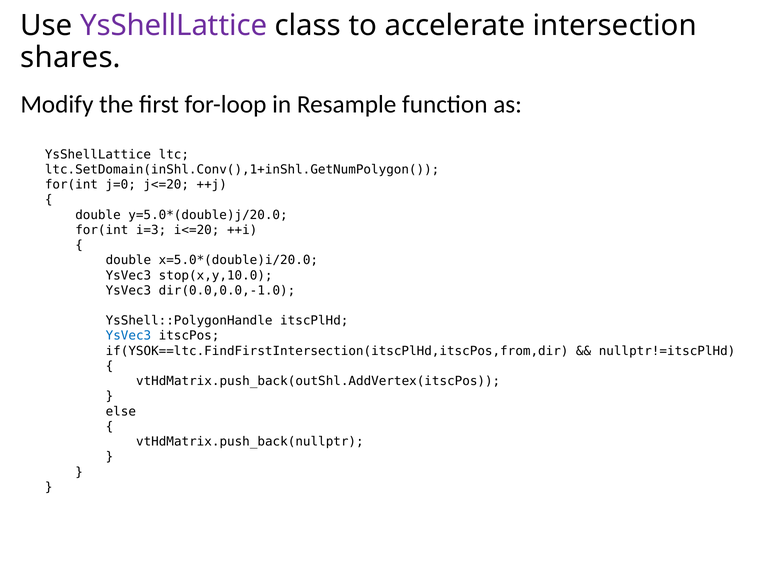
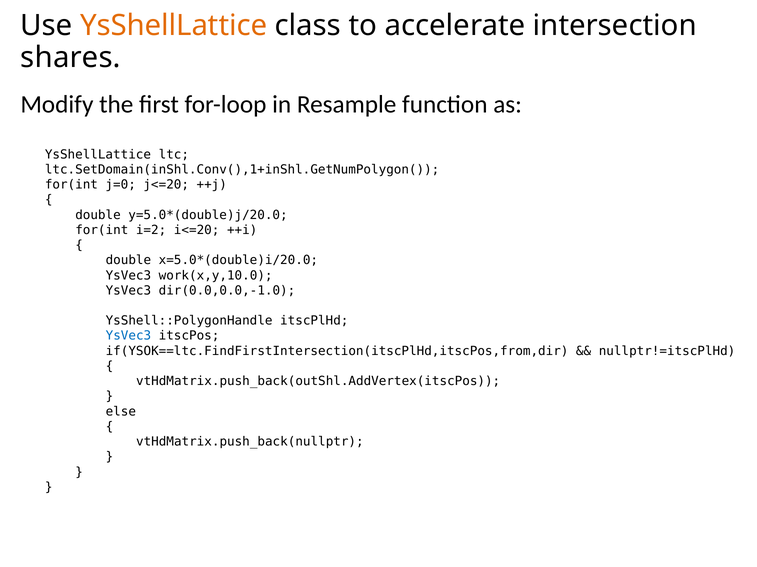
YsShellLattice colour: purple -> orange (174, 26)
i=3: i=3 -> i=2 (151, 230)
stop(x,y,10.0: stop(x,y,10.0 -> work(x,y,10.0 (216, 276)
